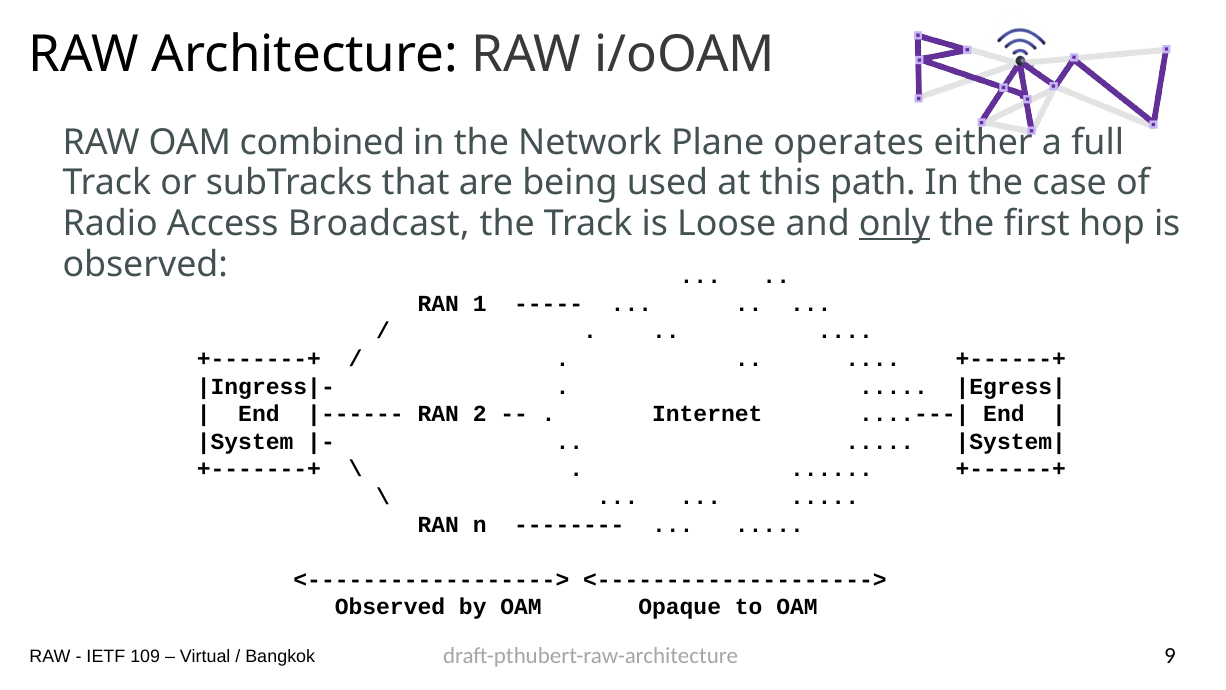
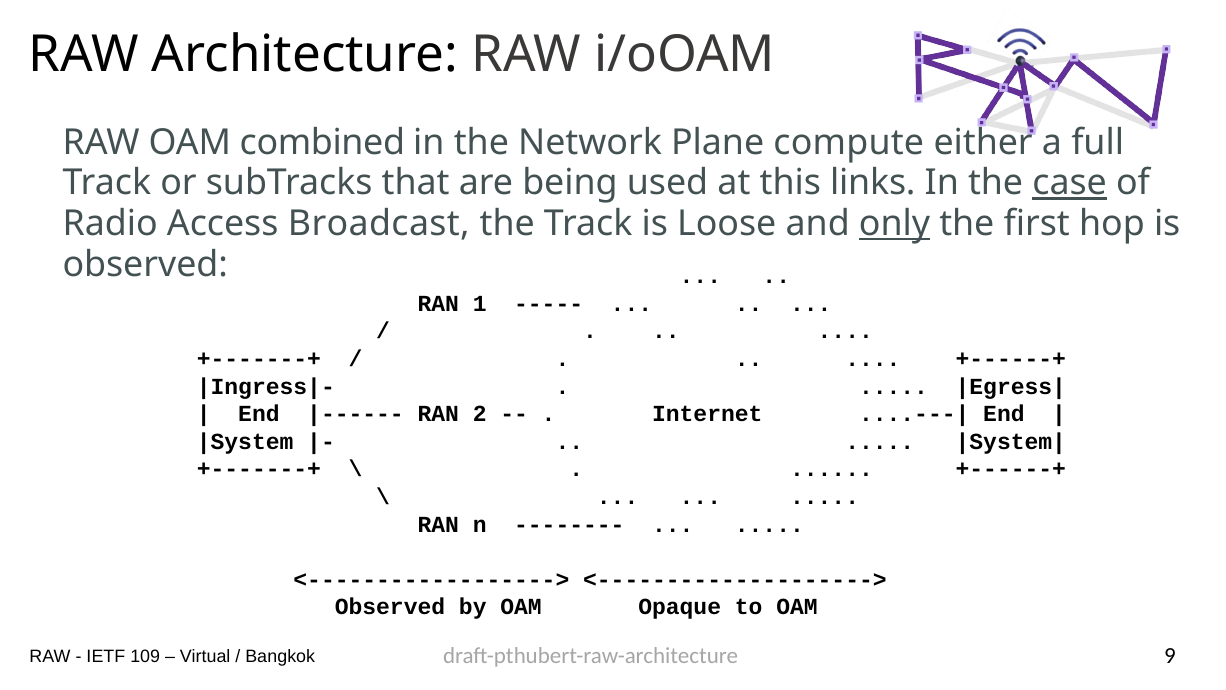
operates: operates -> compute (849, 142)
path: path -> links (873, 183)
case underline: none -> present (1070, 183)
